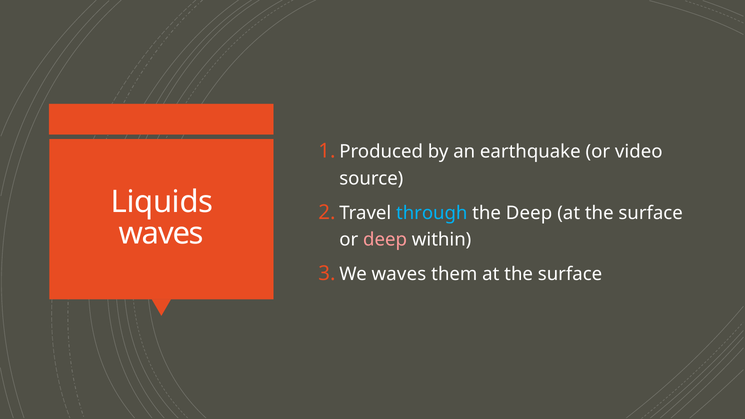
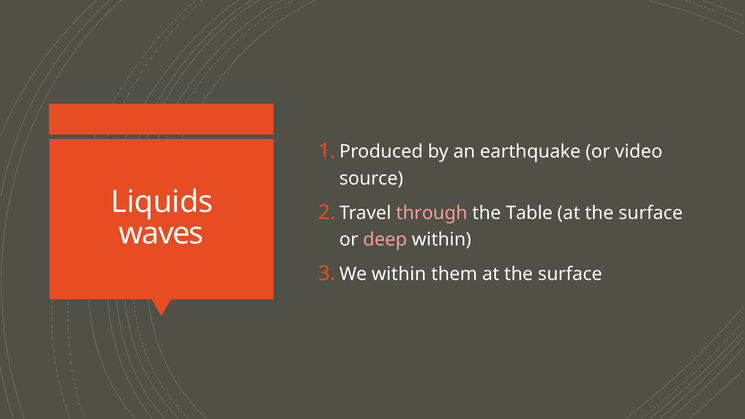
through colour: light blue -> pink (432, 213)
the Deep: Deep -> Table (529, 213)
waves: waves -> within (399, 274)
